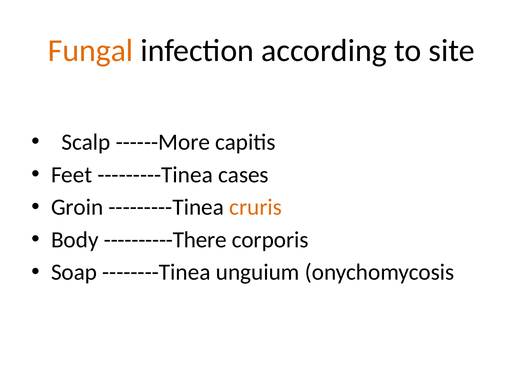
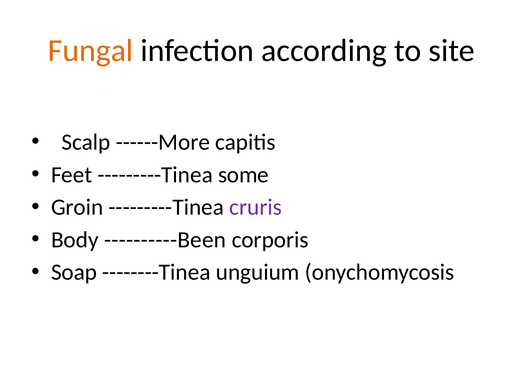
cases: cases -> some (244, 175)
cruris colour: orange -> purple (256, 207)
----------There: ----------There -> ----------Been (165, 240)
